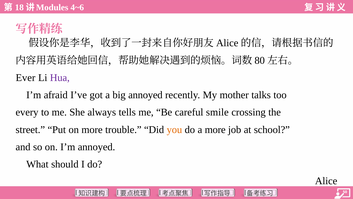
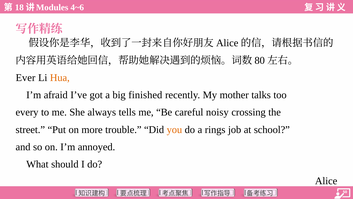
Hua colour: purple -> orange (60, 78)
big annoyed: annoyed -> finished (145, 95)
smile: smile -> noisy (217, 112)
a more: more -> rings (215, 129)
